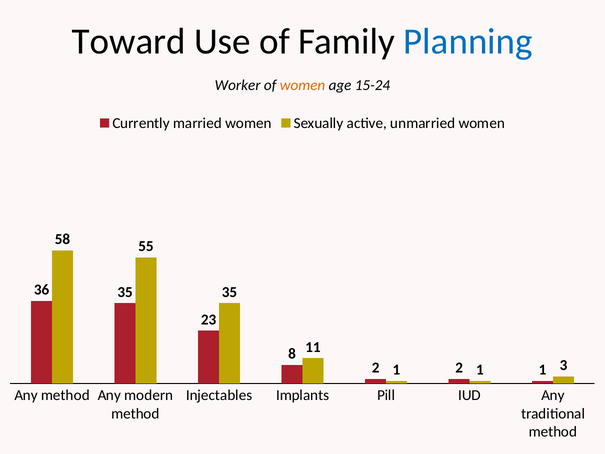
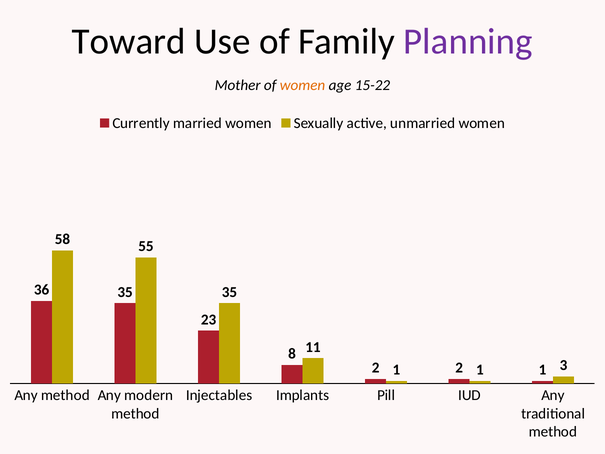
Planning colour: blue -> purple (468, 41)
Worker: Worker -> Mother (238, 85)
15-24: 15-24 -> 15-22 (372, 85)
